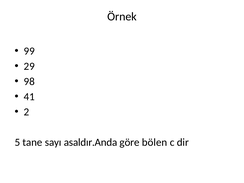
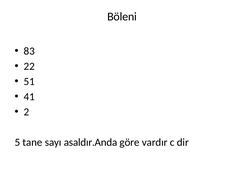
Örnek: Örnek -> Böleni (122, 16)
99: 99 -> 83 (29, 51)
29: 29 -> 22 (29, 66)
98: 98 -> 51 (29, 82)
bölen: bölen -> vardır (155, 142)
